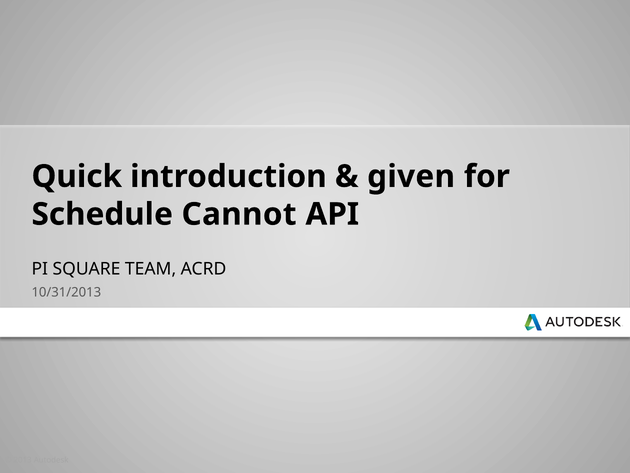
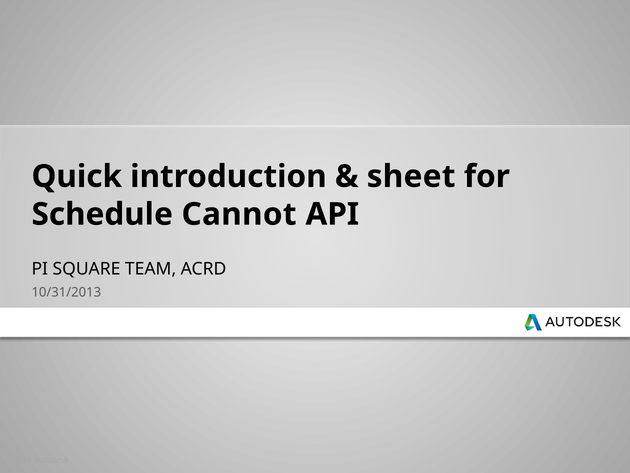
given: given -> sheet (411, 176)
